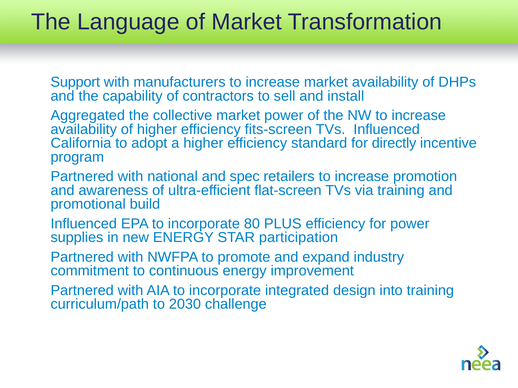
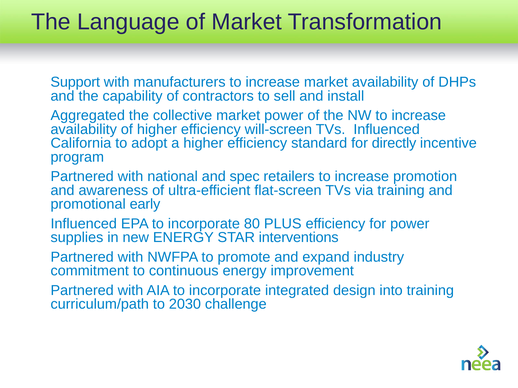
fits-screen: fits-screen -> will-screen (278, 130)
build: build -> early (145, 204)
participation: participation -> interventions (299, 238)
